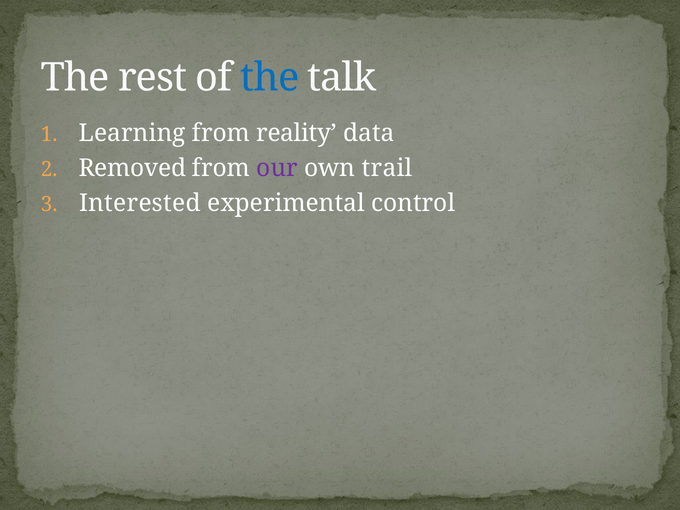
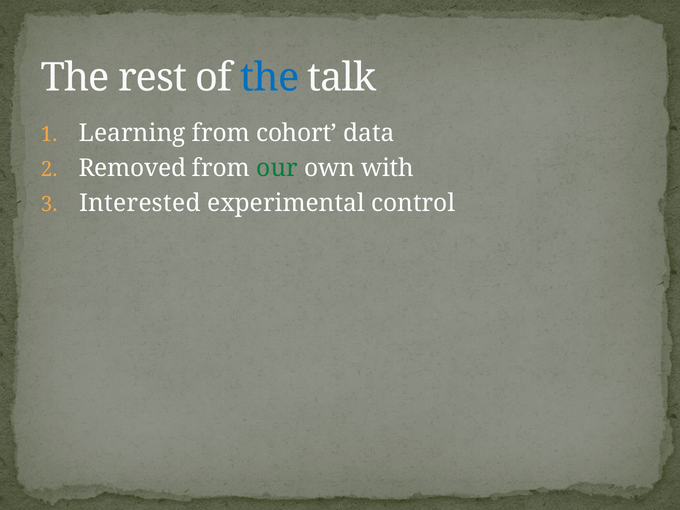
reality: reality -> cohort (297, 133)
our colour: purple -> green (277, 168)
trail: trail -> with (387, 168)
